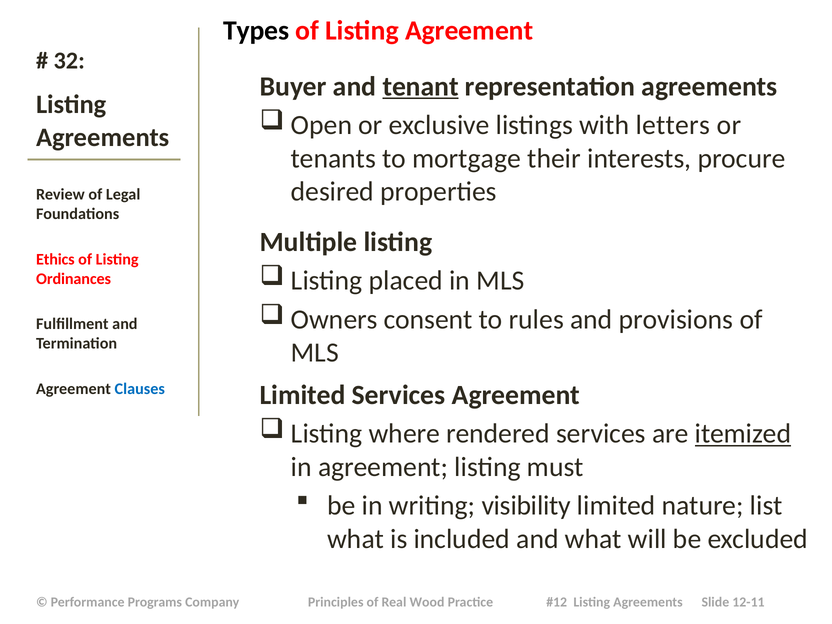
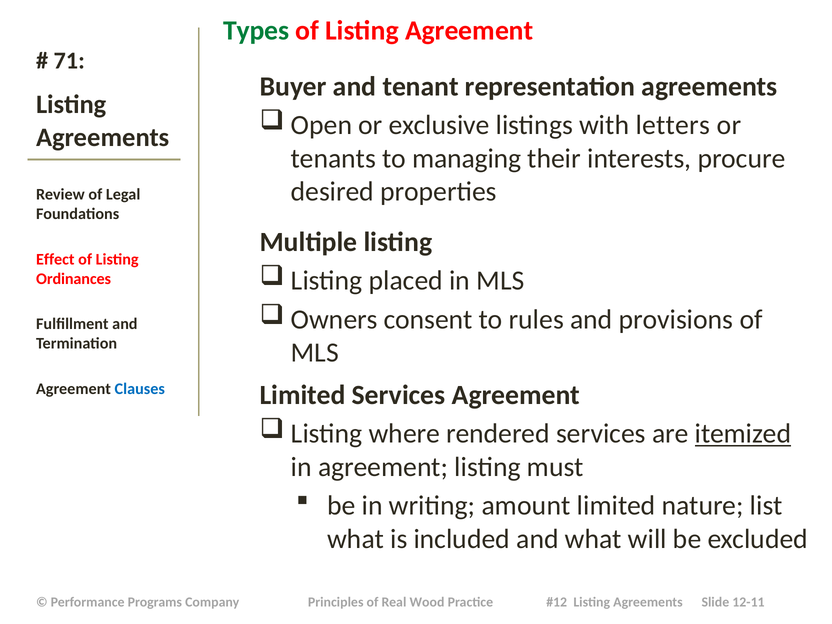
Types colour: black -> green (256, 31)
32: 32 -> 71 (69, 61)
tenant underline: present -> none (421, 86)
mortgage: mortgage -> managing (467, 158)
Ethics: Ethics -> Effect (55, 259)
visibility: visibility -> amount (526, 506)
